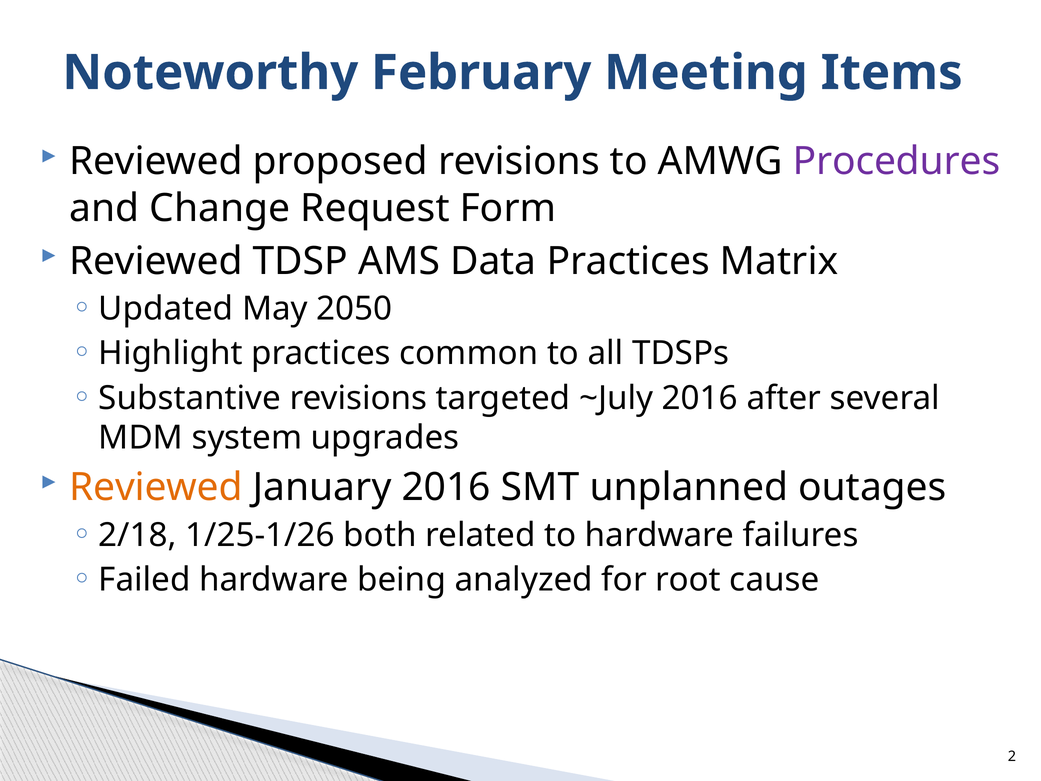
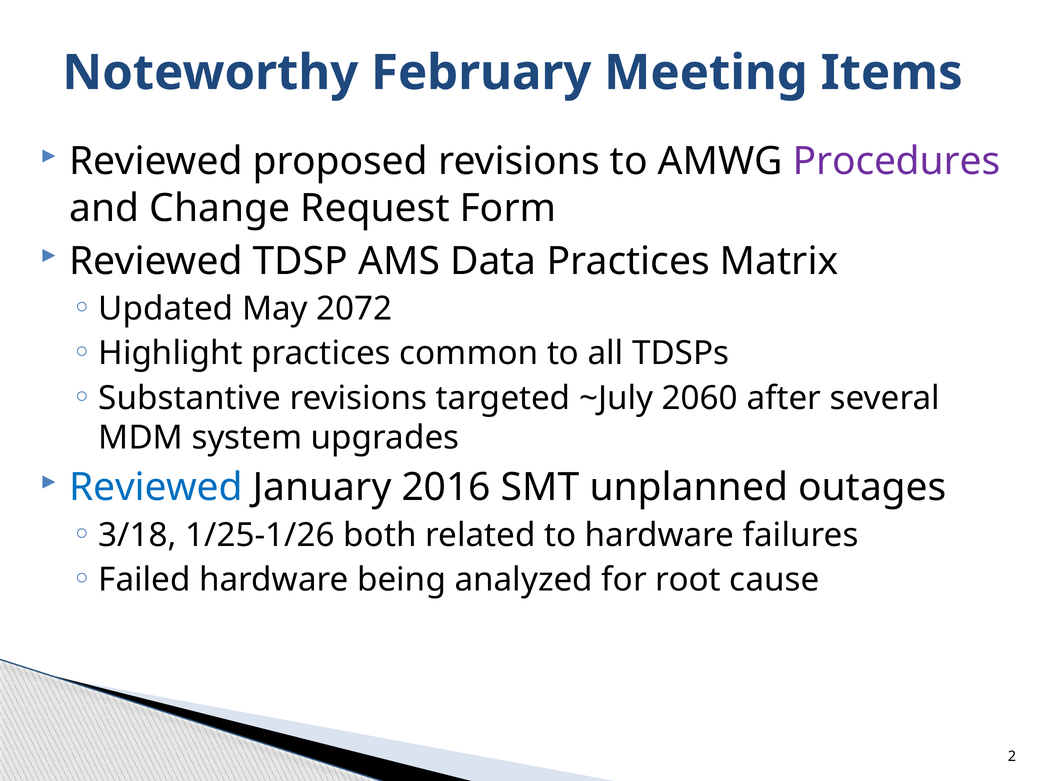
2050: 2050 -> 2072 (354, 309)
~July 2016: 2016 -> 2060 (700, 398)
Reviewed colour: orange -> blue (156, 487)
2/18: 2/18 -> 3/18 (138, 535)
